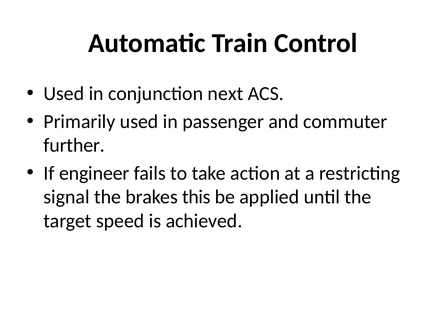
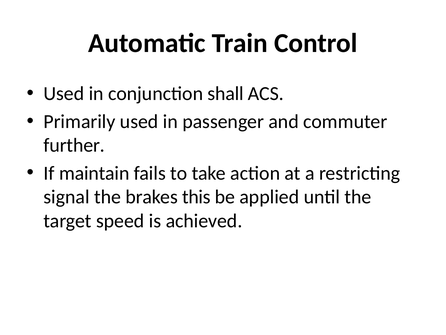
next: next -> shall (226, 94)
engineer: engineer -> maintain (94, 173)
